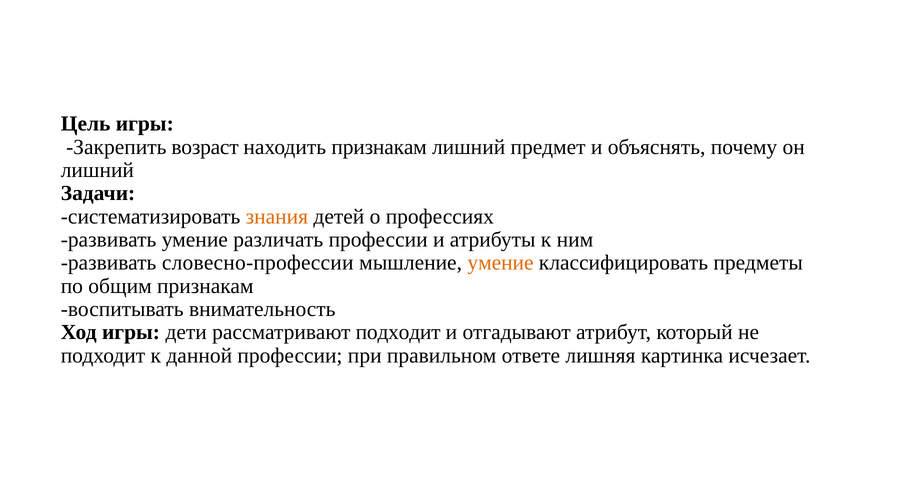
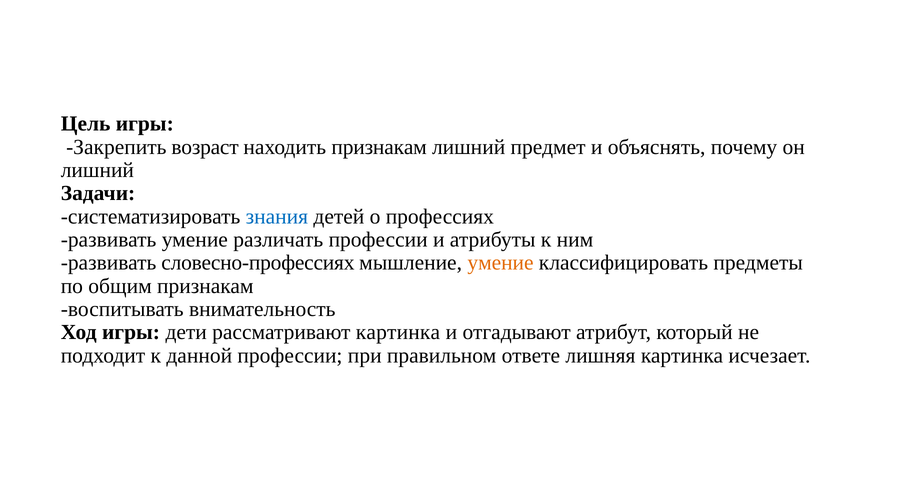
знания colour: orange -> blue (277, 217)
словесно-профессии: словесно-профессии -> словесно-профессиях (258, 263)
рассматривают подходит: подходит -> картинка (398, 333)
